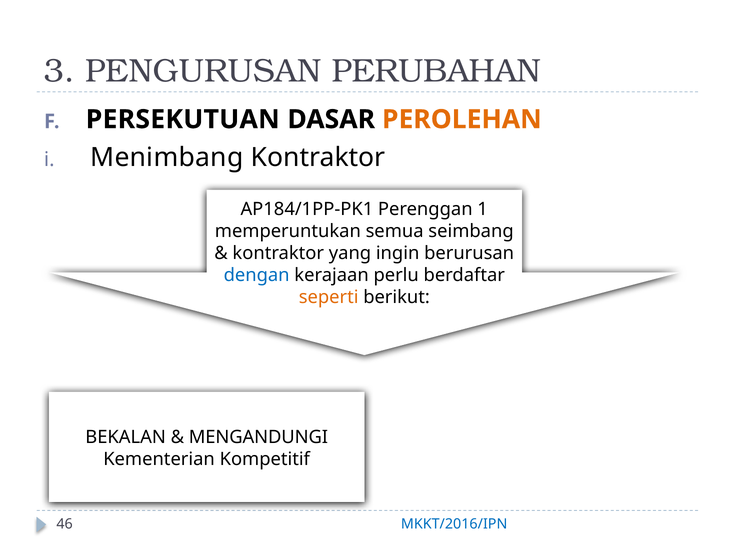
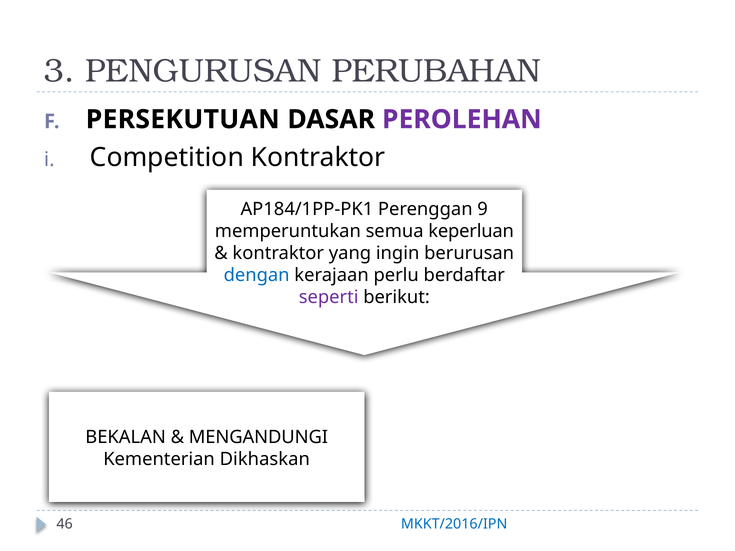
PEROLEHAN colour: orange -> purple (462, 119)
Menimbang: Menimbang -> Competition (167, 158)
1: 1 -> 9 (483, 209)
seimbang: seimbang -> keperluan (471, 231)
seperti colour: orange -> purple (329, 297)
Kompetitif: Kompetitif -> Dikhaskan (265, 459)
